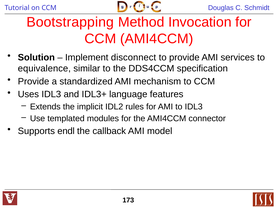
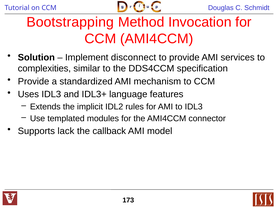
equivalence: equivalence -> complexities (44, 69)
endl: endl -> lack (66, 131)
